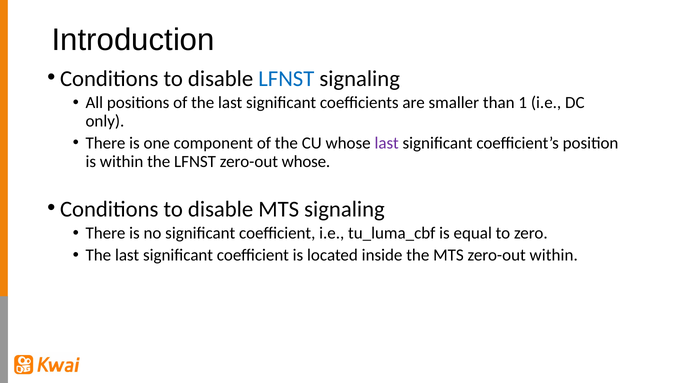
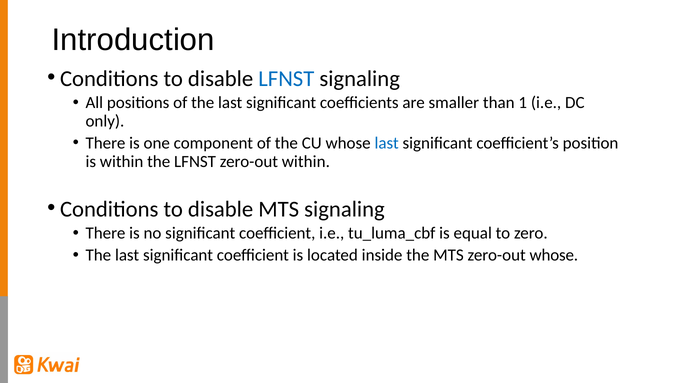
last colour: purple -> blue (387, 143)
zero-out whose: whose -> within (306, 161)
zero-out within: within -> whose (554, 255)
